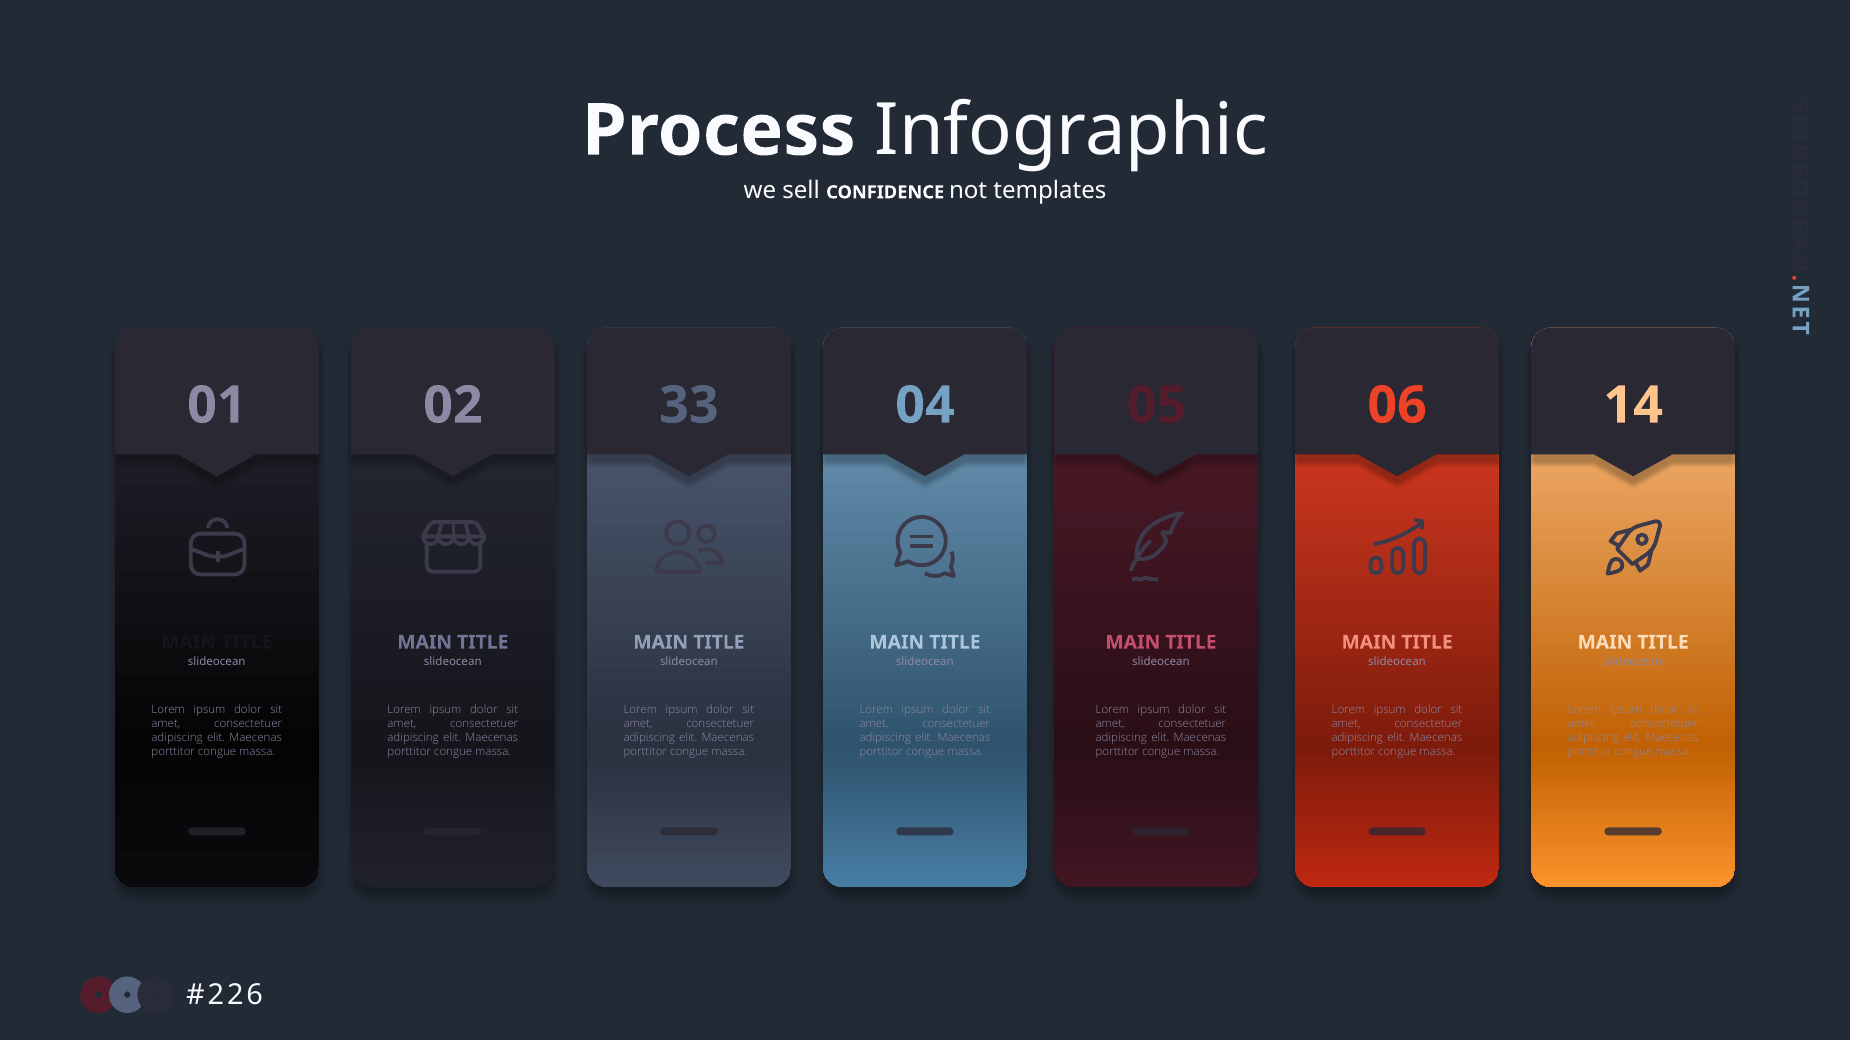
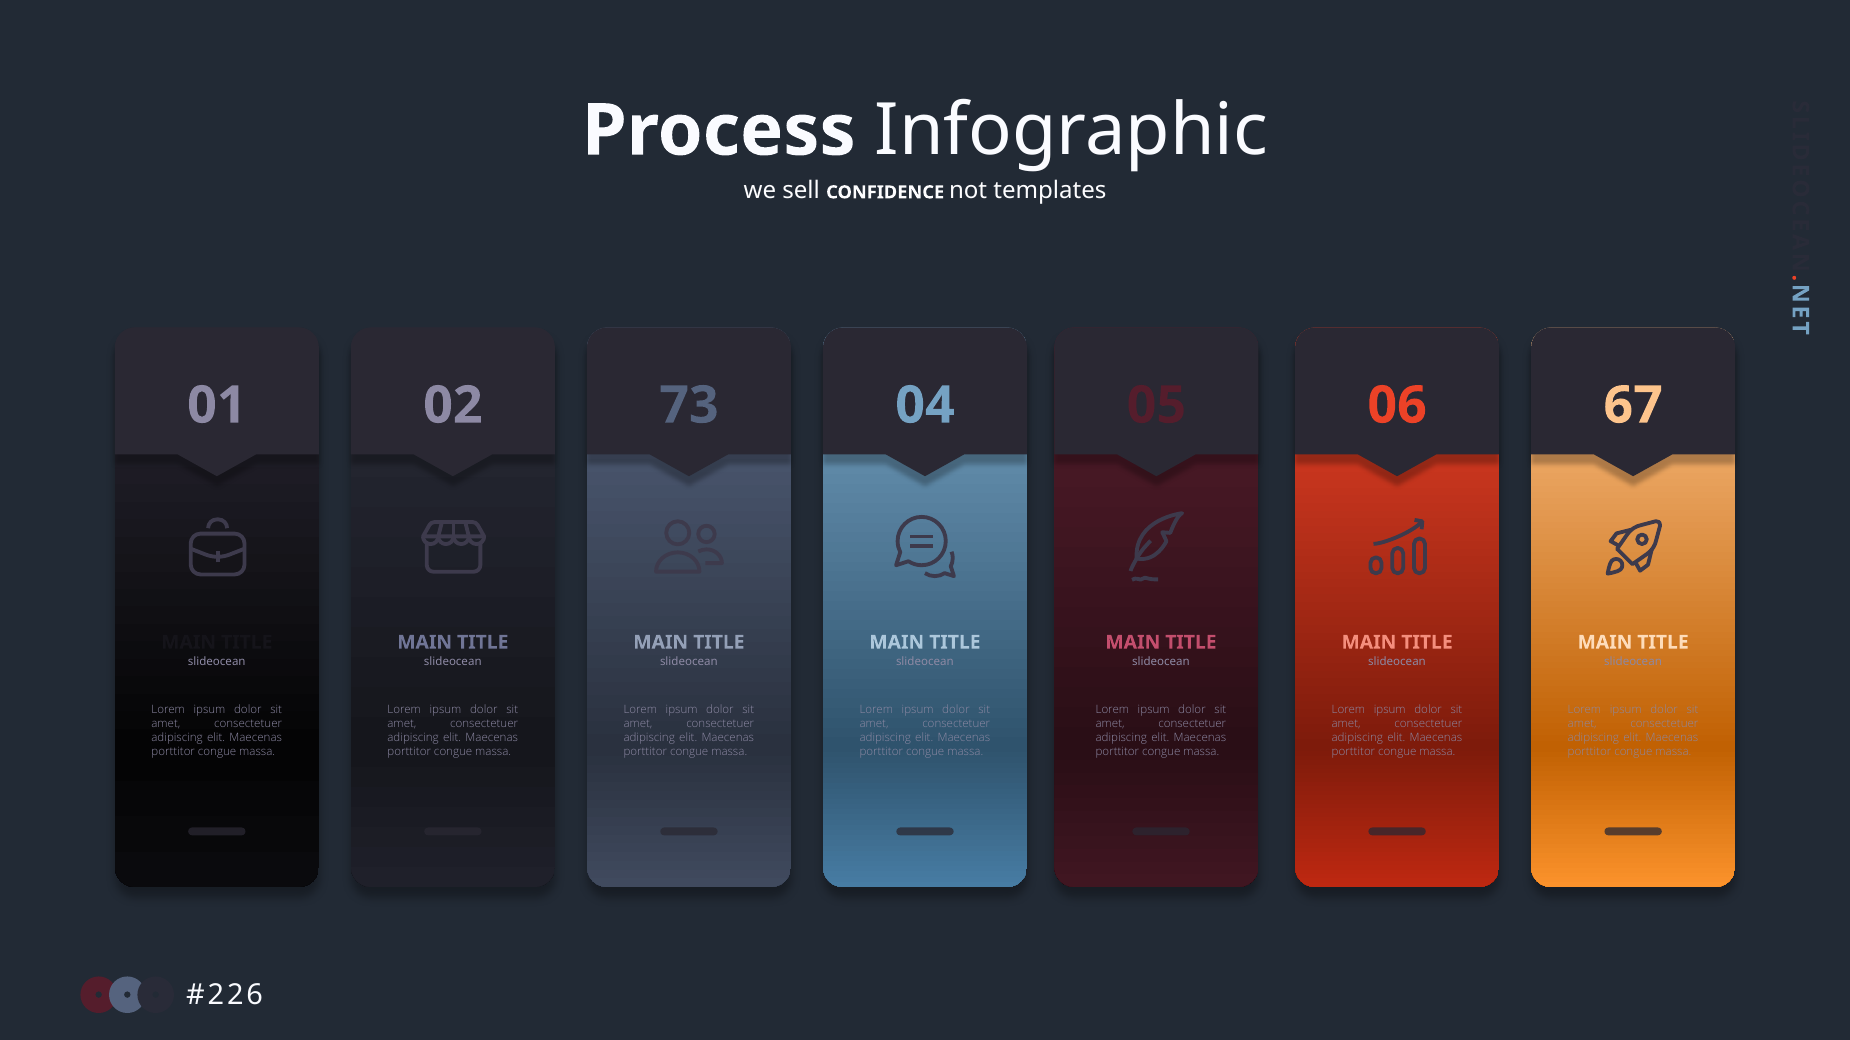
33: 33 -> 73 (689, 406)
14: 14 -> 67 (1633, 406)
